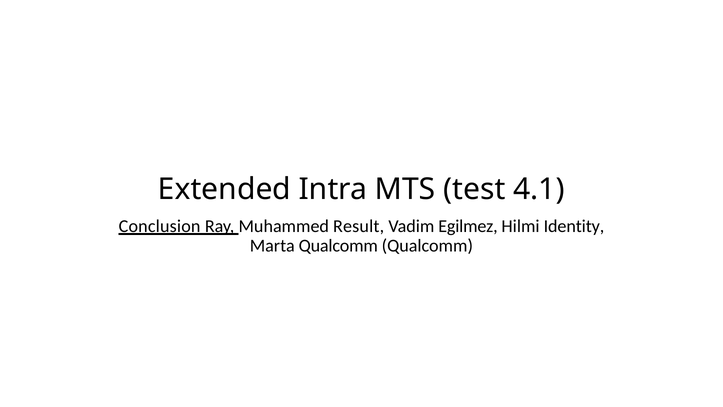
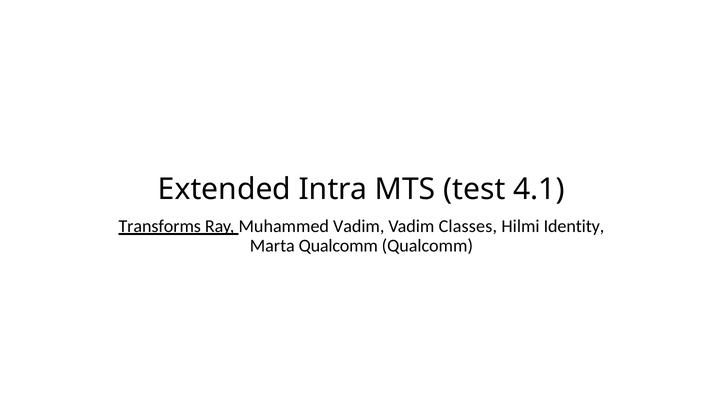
Conclusion: Conclusion -> Transforms (160, 226)
Muhammed Result: Result -> Vadim (359, 226)
Egilmez: Egilmez -> Classes (468, 226)
